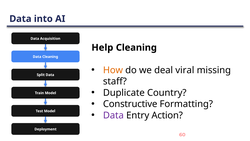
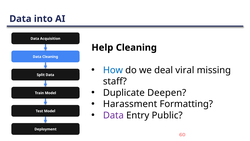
How colour: orange -> blue (113, 70)
Country: Country -> Deepen (167, 93)
Constructive: Constructive -> Harassment (130, 104)
Action: Action -> Public (167, 115)
